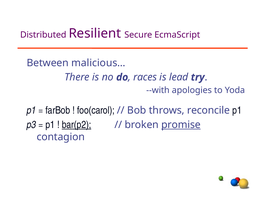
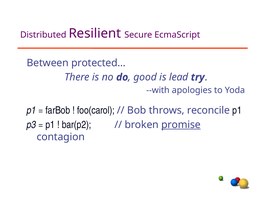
malicious…: malicious… -> protected… (98, 63)
races: races -> good (145, 77)
bar(p2 underline: present -> none (77, 125)
